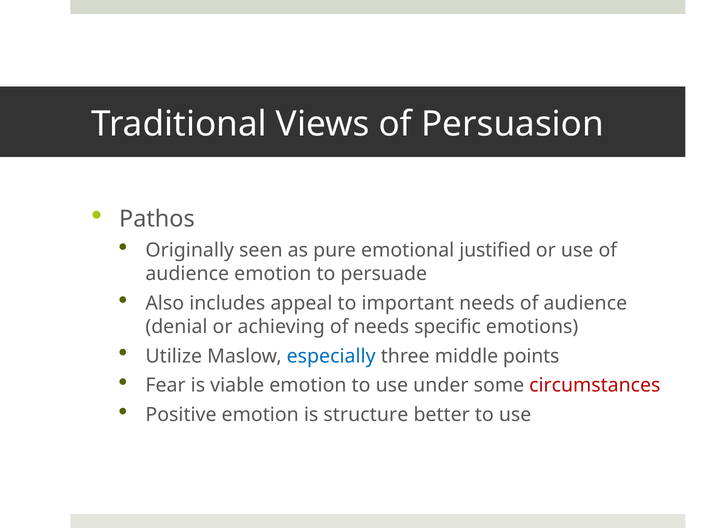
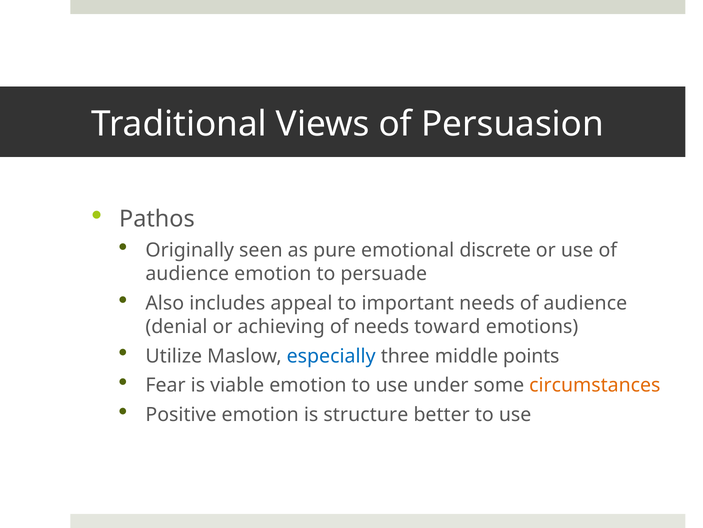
justified: justified -> discrete (495, 250)
specific: specific -> toward (447, 326)
circumstances colour: red -> orange (595, 385)
